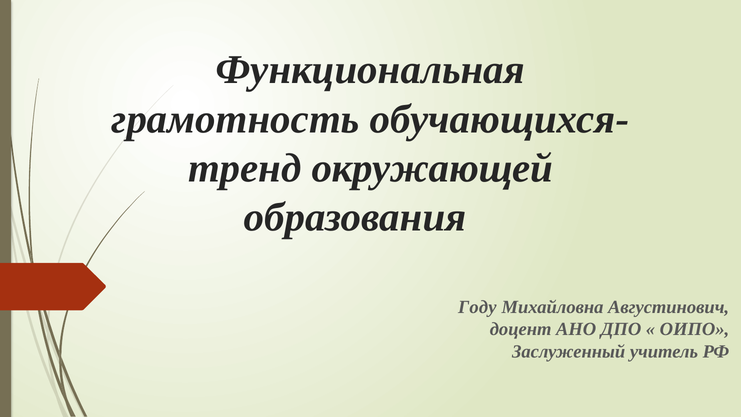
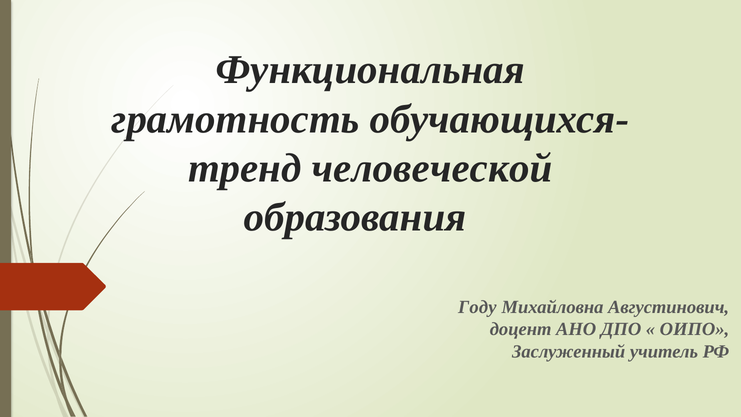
окружающей: окружающей -> человеческой (432, 168)
